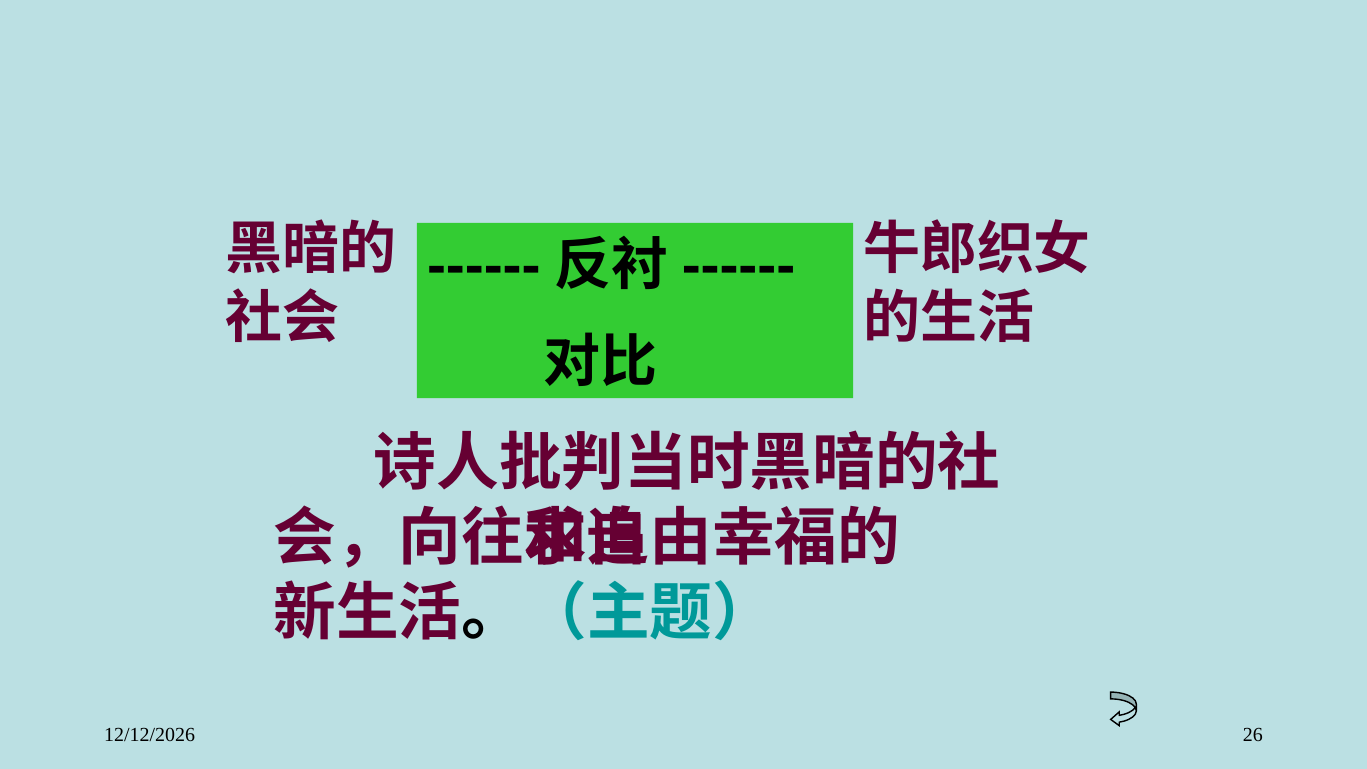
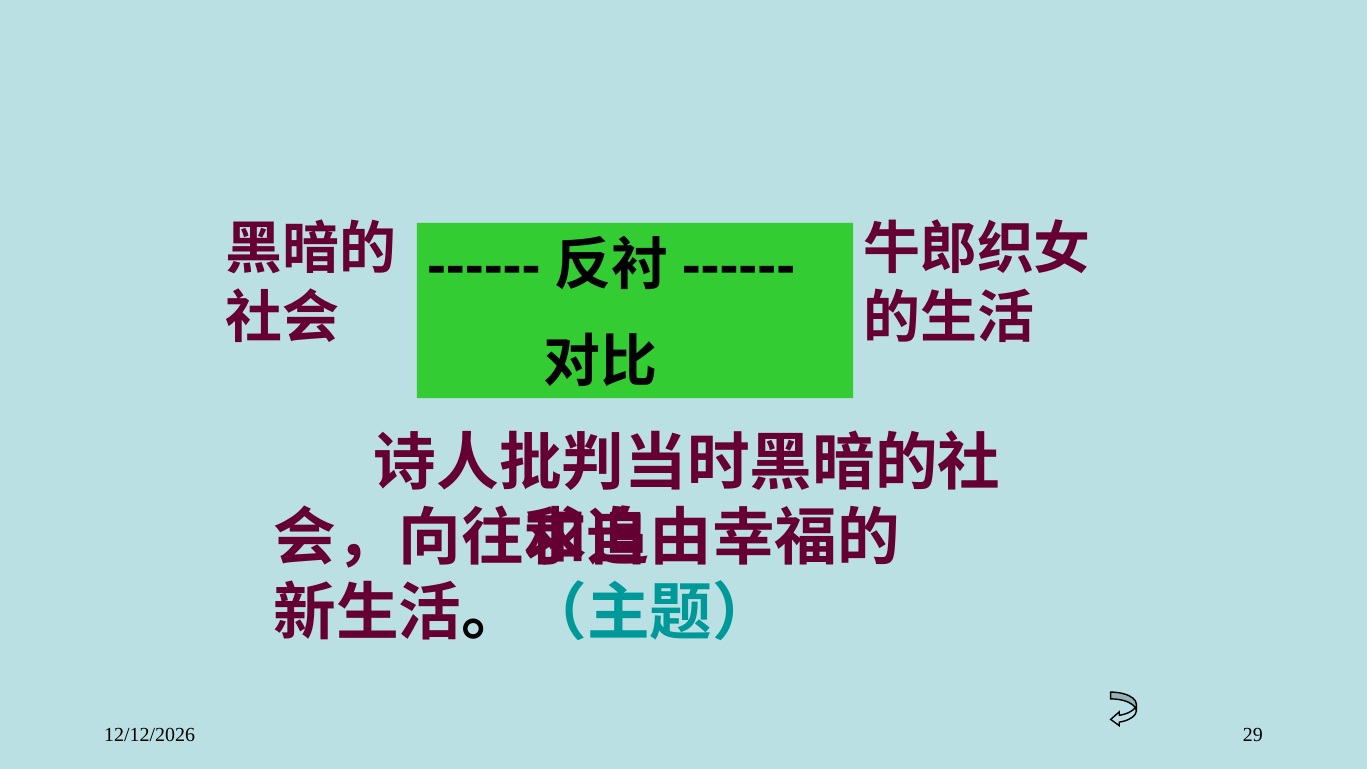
26: 26 -> 29 (1253, 735)
